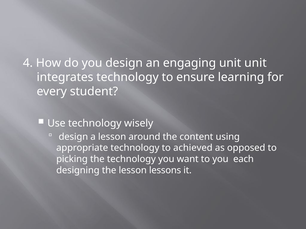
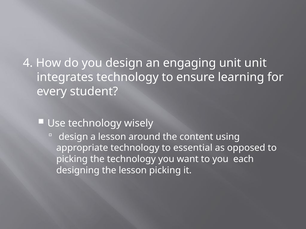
achieved: achieved -> essential (193, 148)
lesson lessons: lessons -> picking (165, 171)
